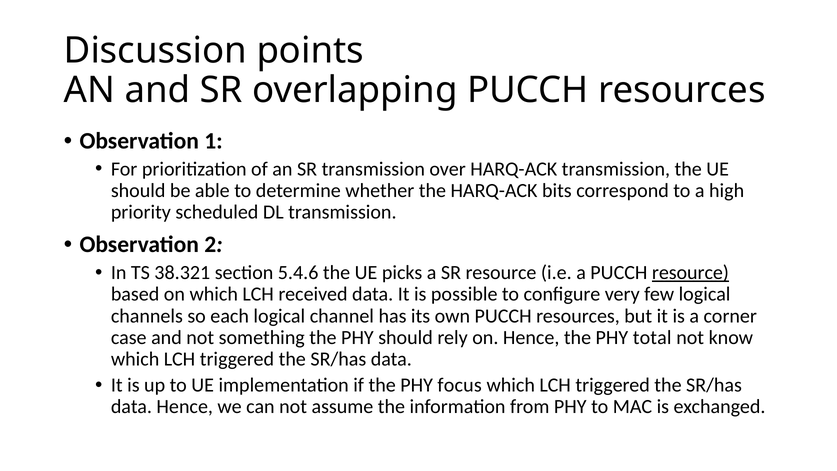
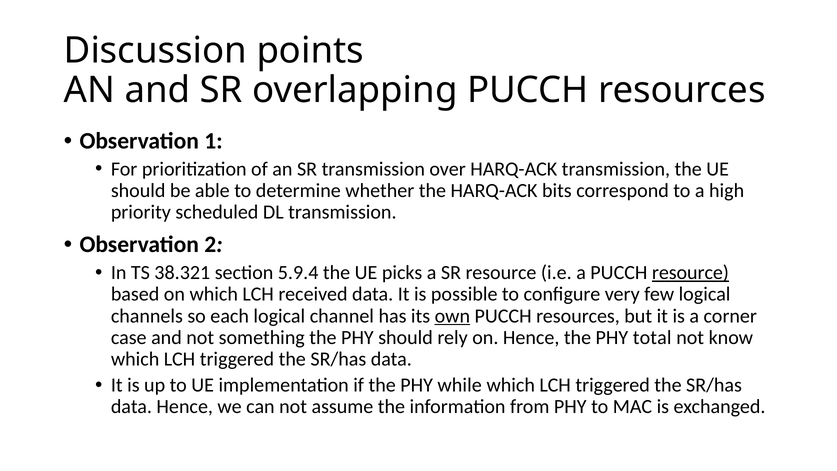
5.4.6: 5.4.6 -> 5.9.4 (298, 272)
own underline: none -> present (452, 316)
focus: focus -> while (460, 385)
